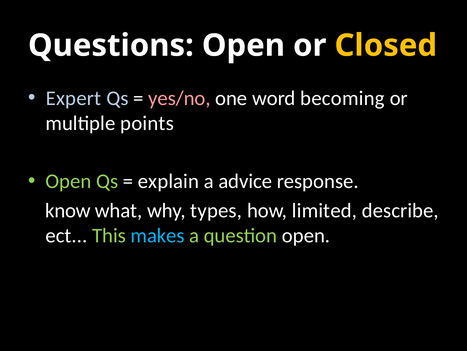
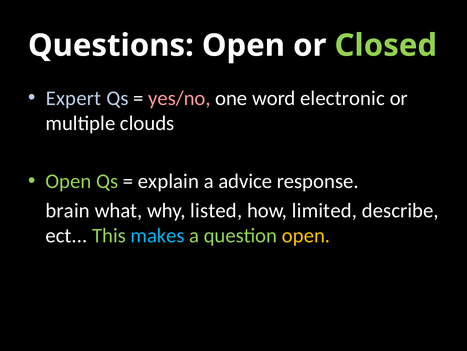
Closed colour: yellow -> light green (386, 45)
becoming: becoming -> electronic (343, 98)
points: points -> clouds (147, 123)
know: know -> brain (68, 210)
types: types -> listed (216, 210)
open colour: white -> yellow (306, 235)
